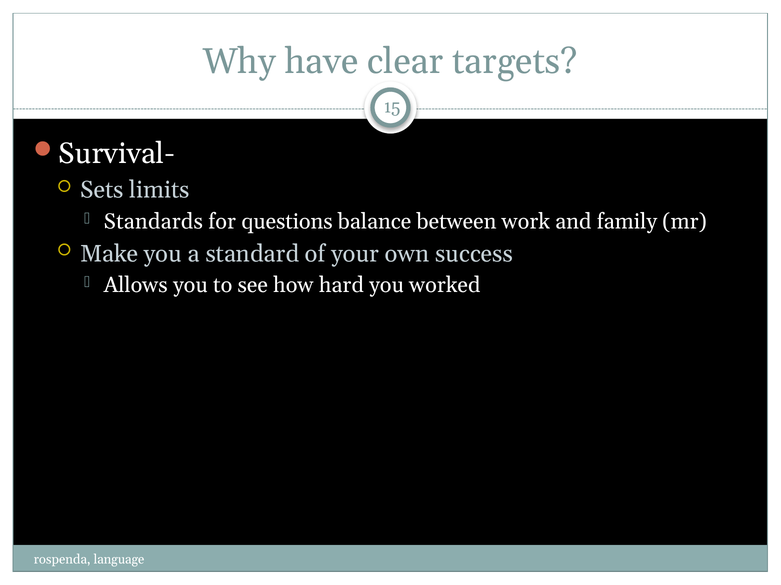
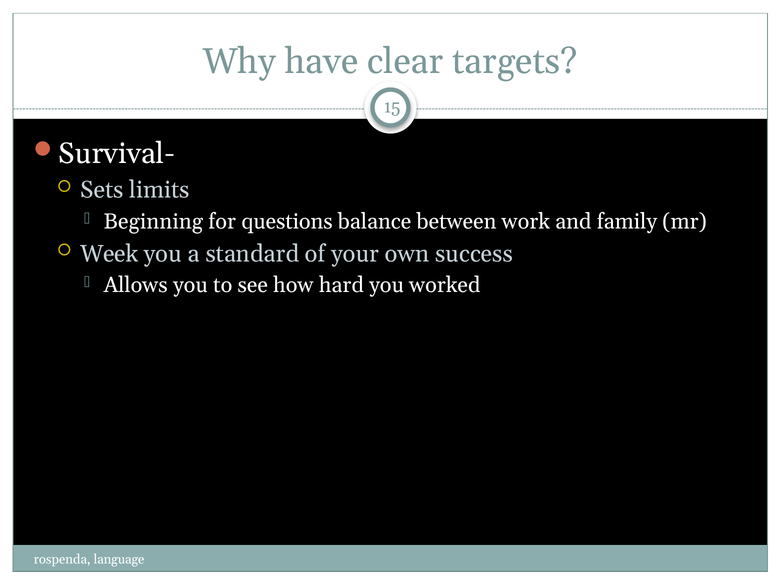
Standards: Standards -> Beginning (153, 222)
Make: Make -> Week (109, 254)
